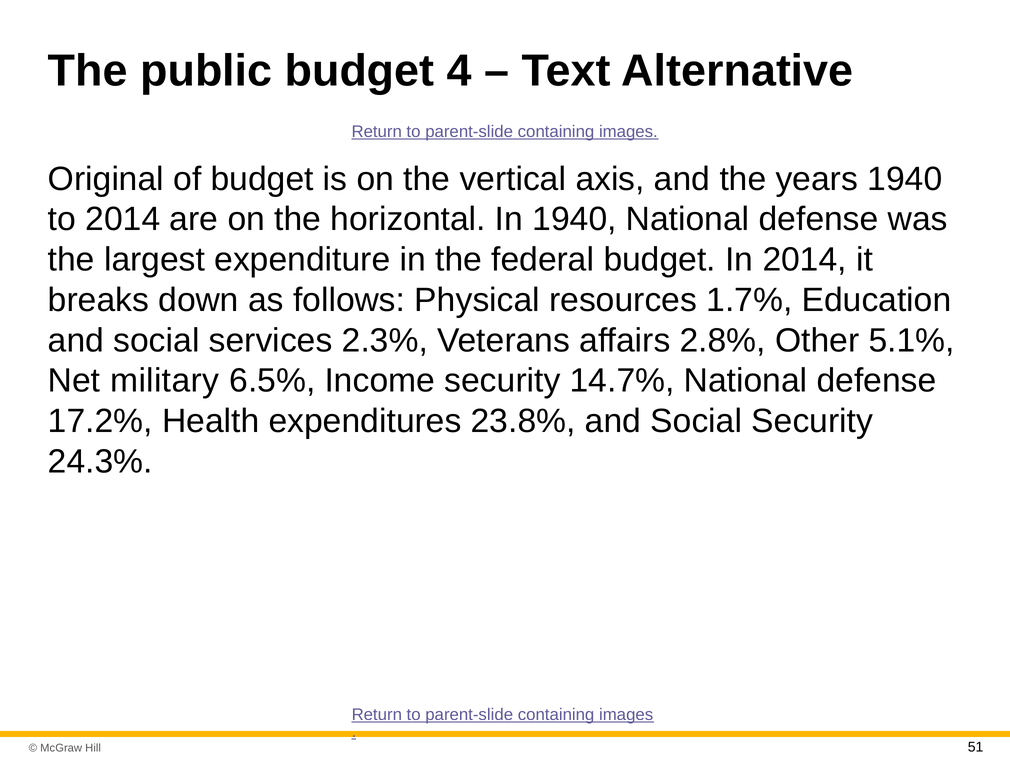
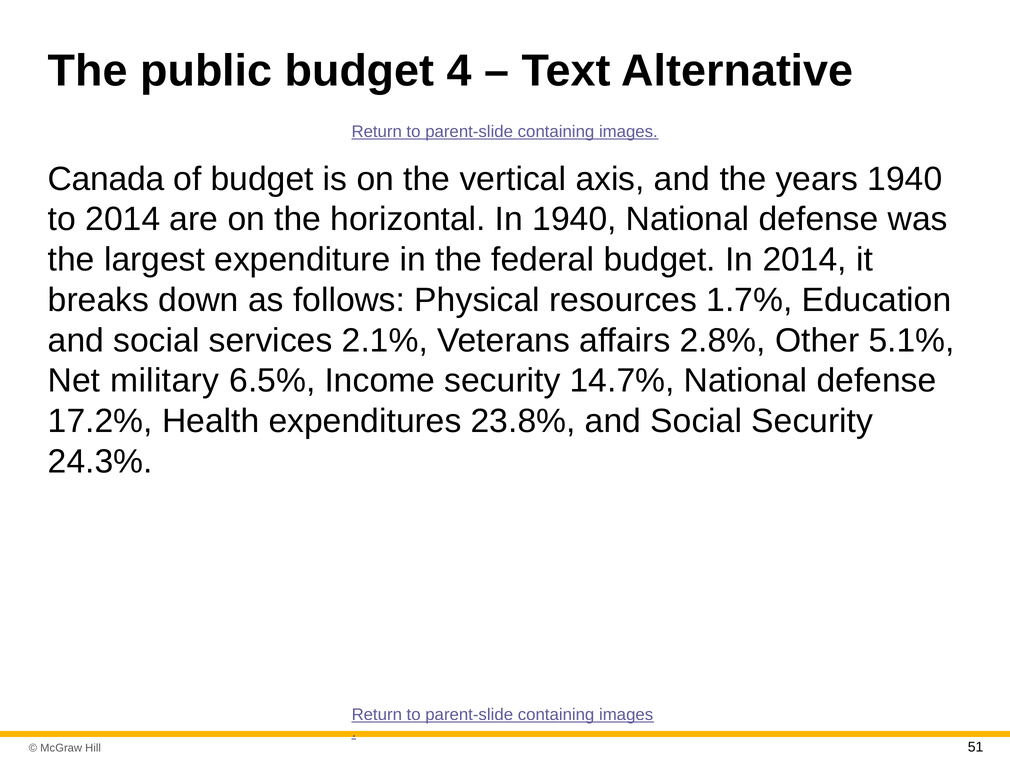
Original: Original -> Canada (106, 179)
2.3%: 2.3% -> 2.1% (385, 341)
